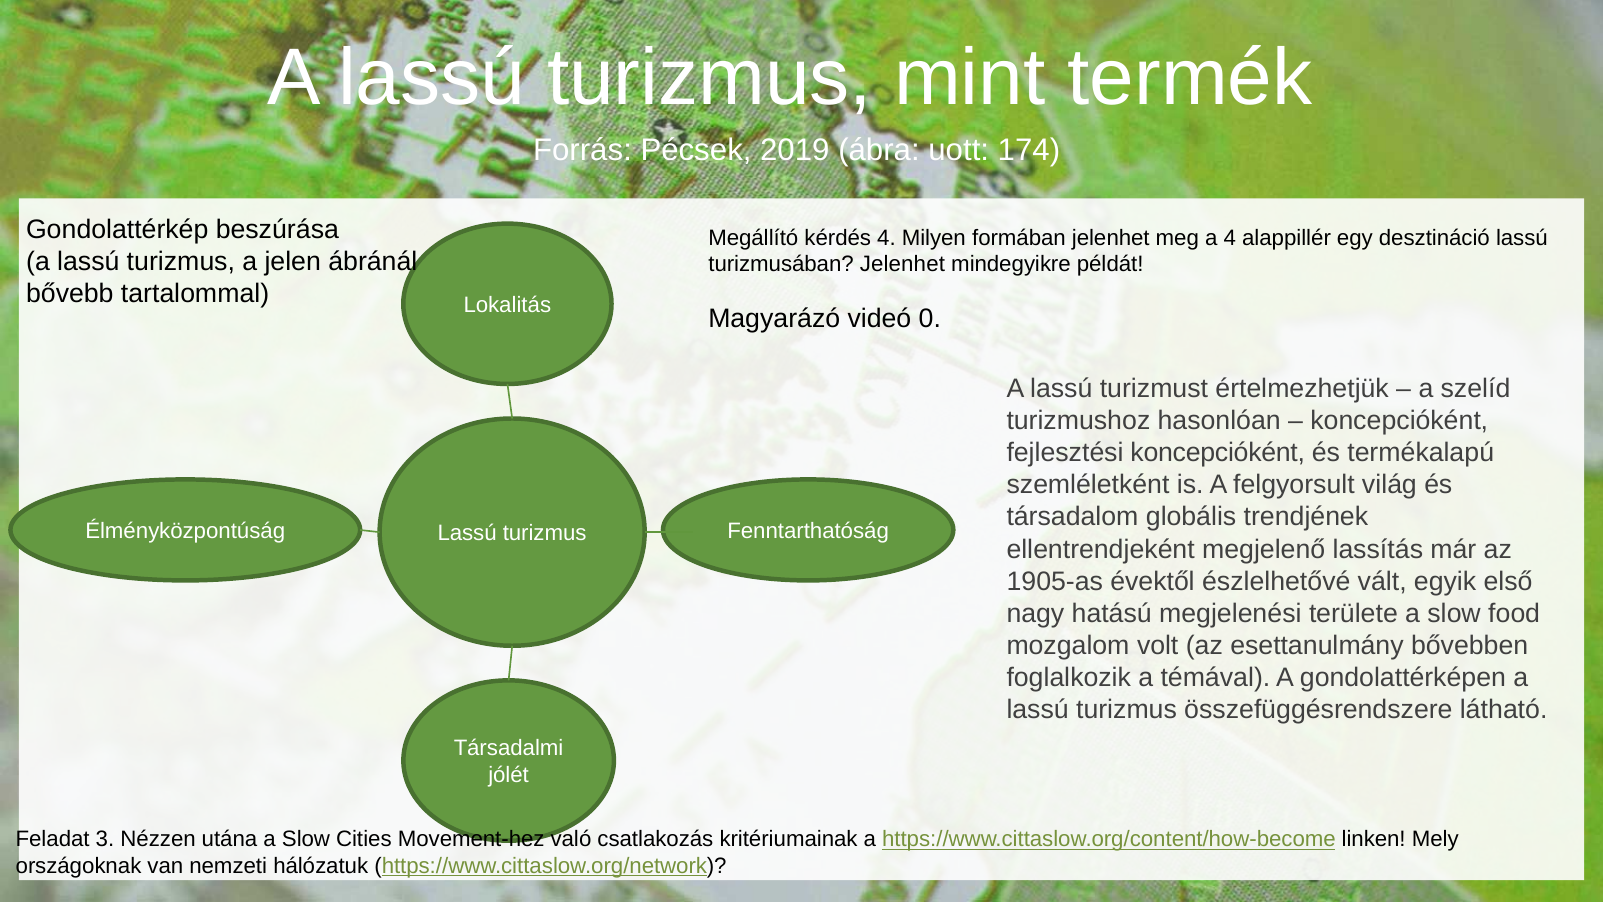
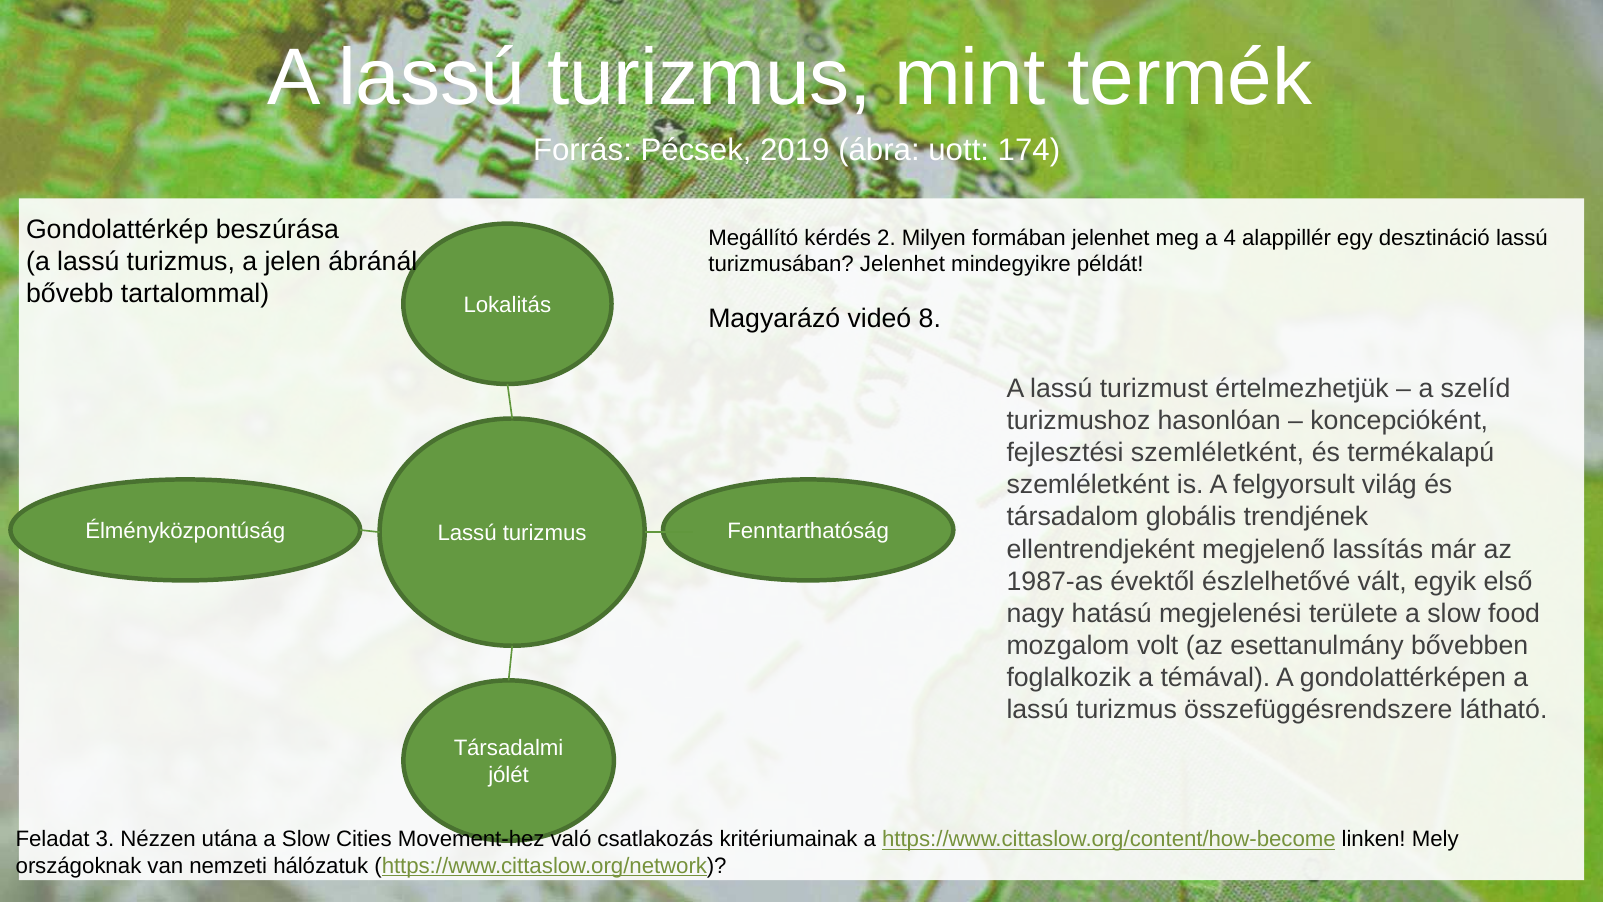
kérdés 4: 4 -> 2 (886, 238)
0: 0 -> 8 (930, 319)
fejlesztési koncepcióként: koncepcióként -> szemléletként (1218, 453)
1905-as: 1905-as -> 1987-as (1055, 581)
